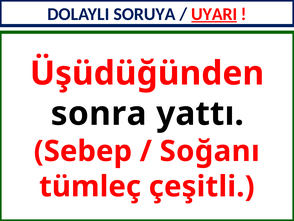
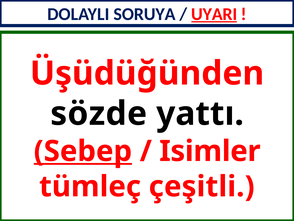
sonra: sonra -> sözde (99, 113)
Sebep underline: none -> present (83, 151)
Soğanı: Soğanı -> Isimler (210, 151)
